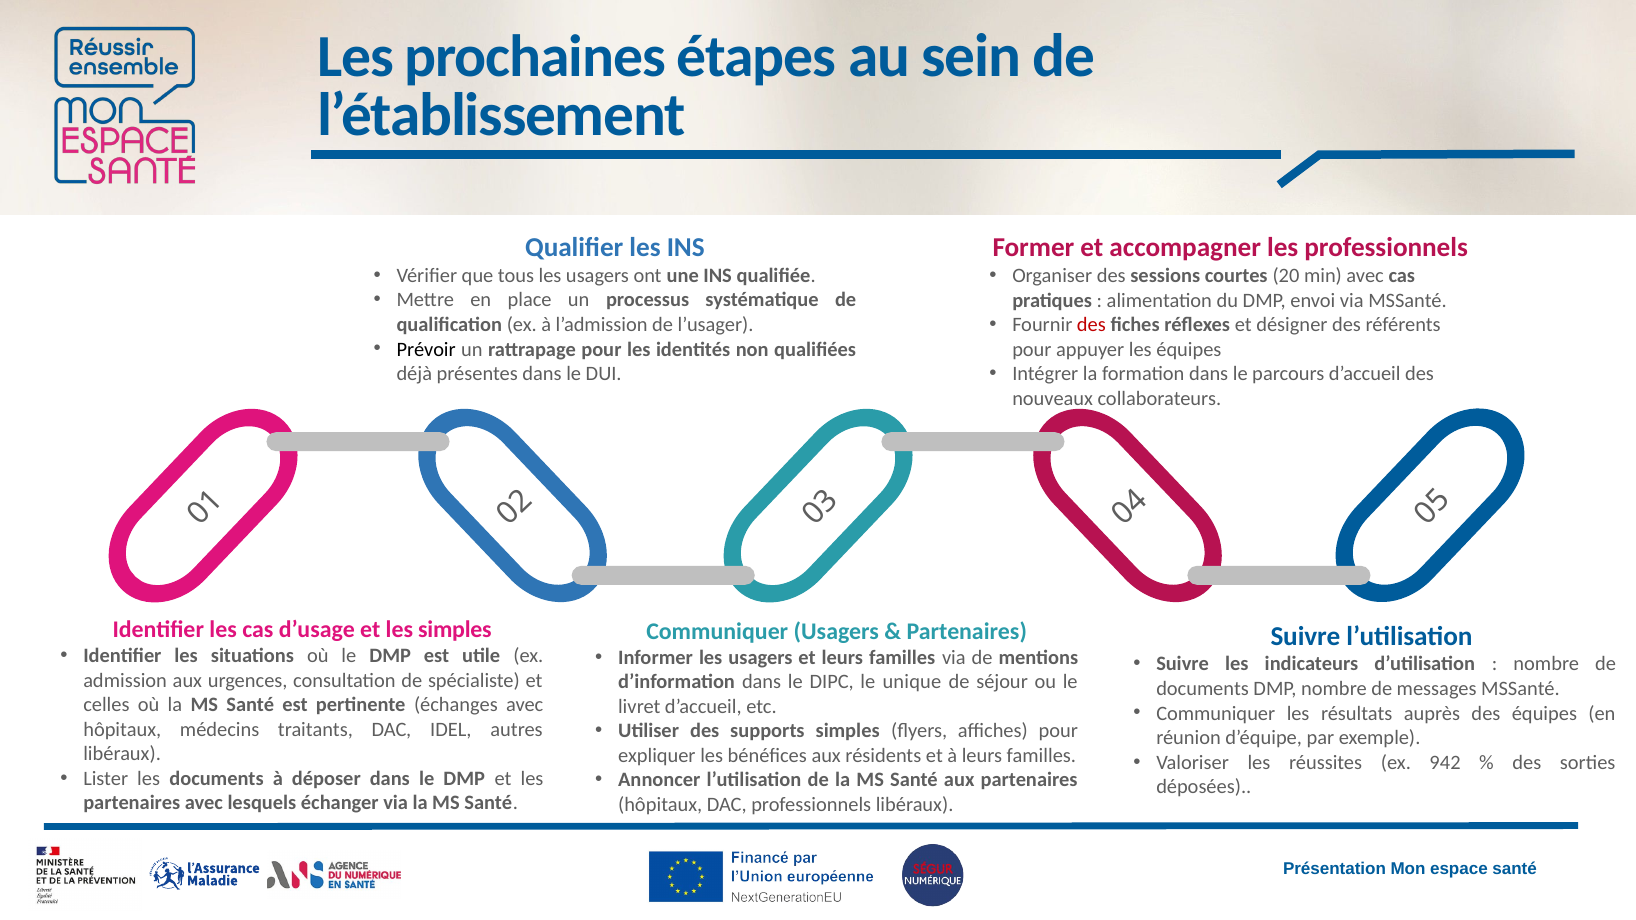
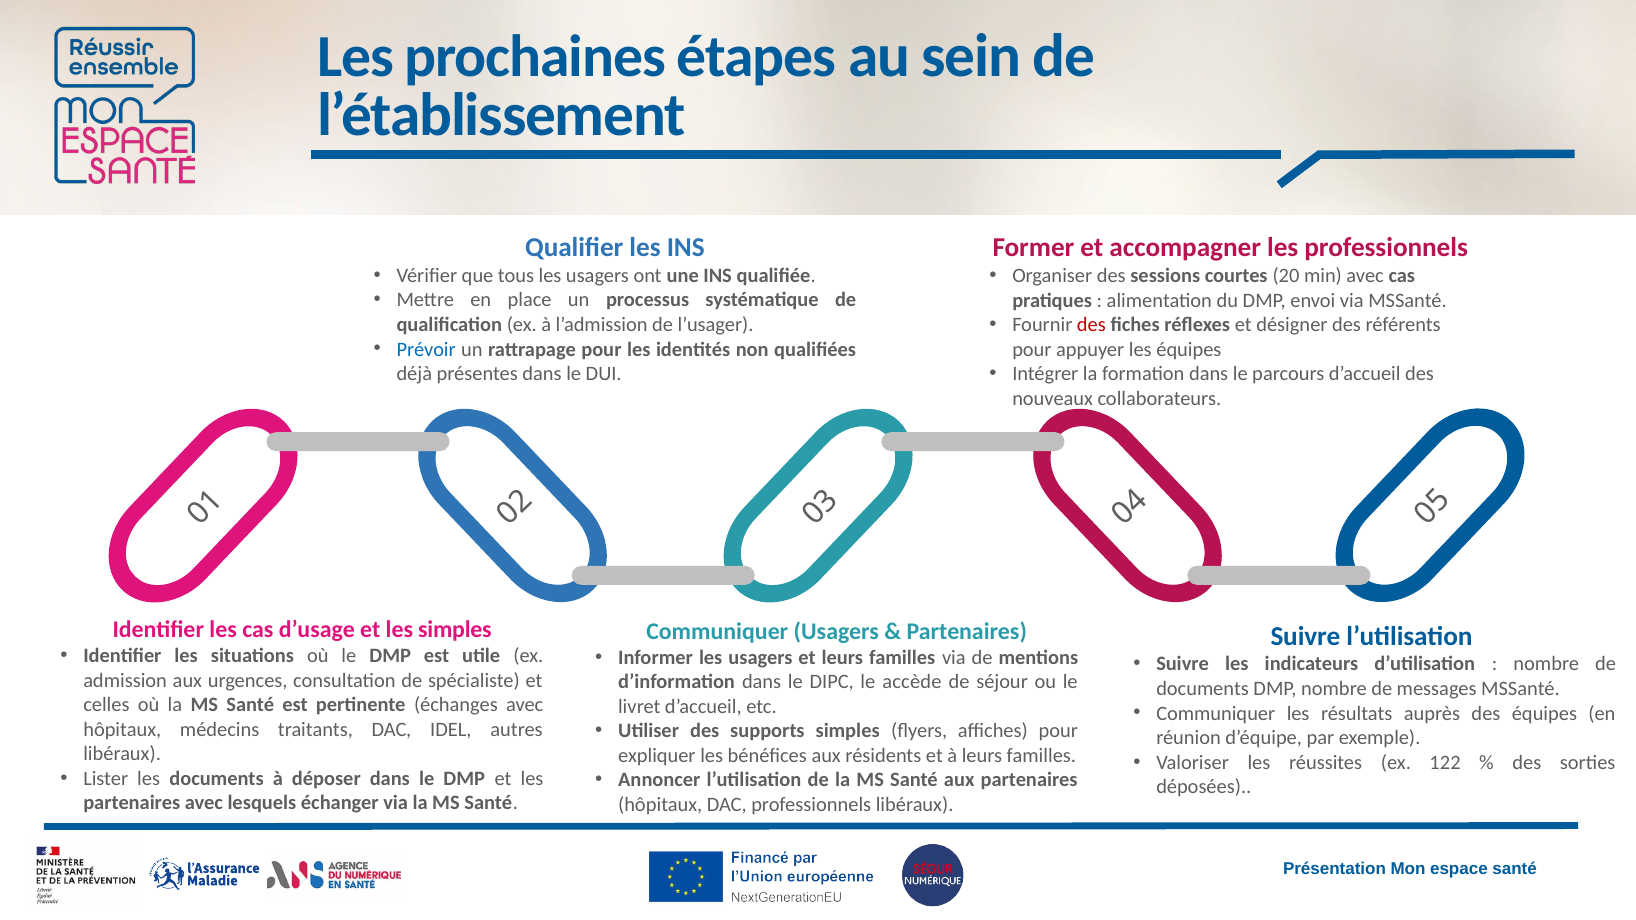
Prévoir colour: black -> blue (426, 349)
unique: unique -> accède (912, 682)
942: 942 -> 122 (1445, 763)
